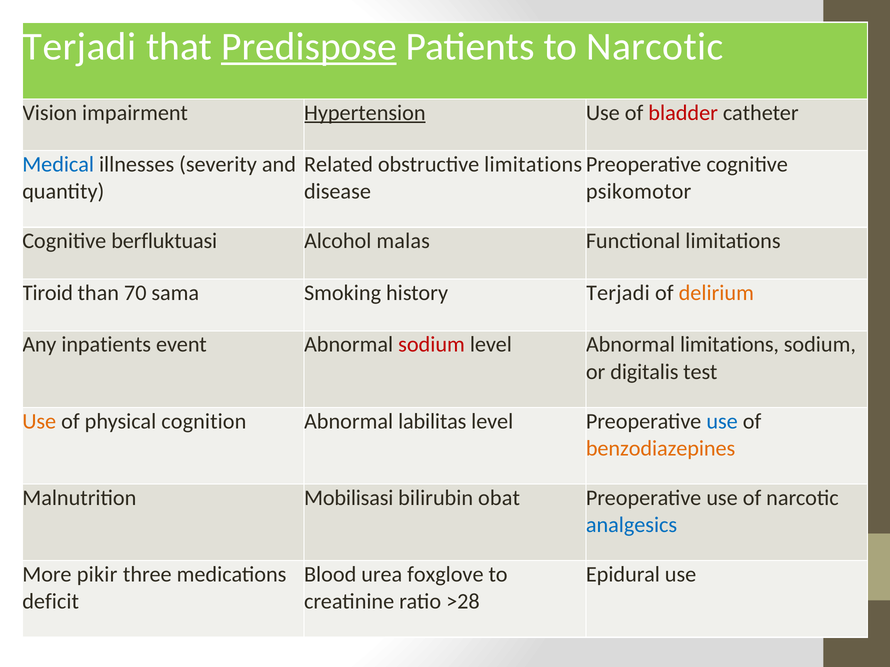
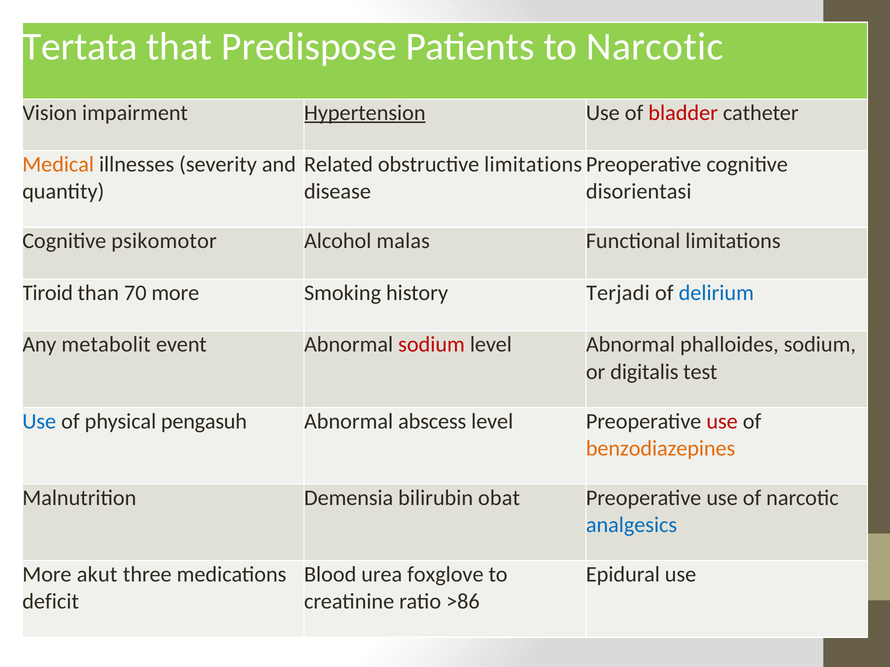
Terjadi: Terjadi -> Tertata (80, 47)
Predispose underline: present -> none (309, 47)
Medical colour: blue -> orange (58, 165)
psikomotor: psikomotor -> disorientasi (639, 192)
berfluktuasi: berfluktuasi -> psikomotor (164, 241)
70 sama: sama -> more (175, 293)
delirium colour: orange -> blue (716, 293)
inpatients: inpatients -> metabolit (106, 345)
Abnormal limitations: limitations -> phalloides (729, 345)
Use colour: orange -> blue (39, 422)
cognition: cognition -> pengasuh (204, 422)
labilitas: labilitas -> abscess (432, 422)
use colour: blue -> red (722, 422)
Mobilisasi: Mobilisasi -> Demensia (349, 498)
pikir: pikir -> akut (97, 575)
>28: >28 -> >86 (463, 602)
